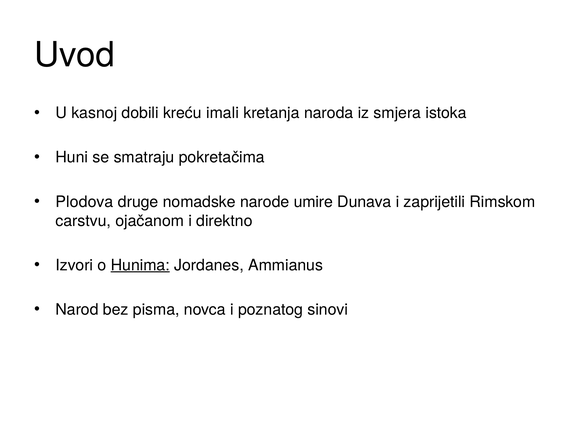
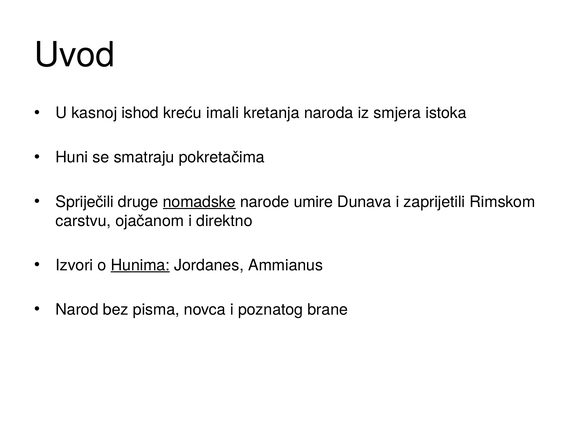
dobili: dobili -> ishod (140, 113)
Plodova: Plodova -> Spriječili (85, 202)
nomadske underline: none -> present (199, 202)
sinovi: sinovi -> brane (328, 310)
